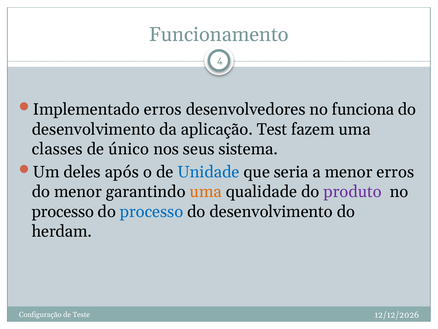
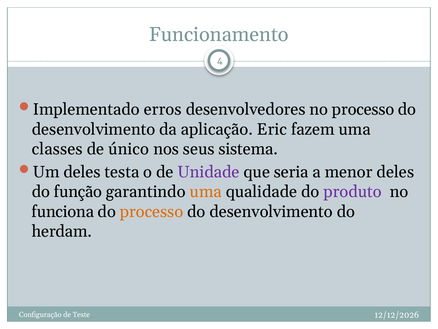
no funciona: funciona -> processo (363, 109)
Test: Test -> Eric (272, 129)
após: após -> testa (122, 172)
Unidade colour: blue -> purple (208, 172)
menor erros: erros -> deles (395, 172)
do menor: menor -> função (78, 192)
processo: processo -> funciona (63, 211)
processo colour: blue -> orange (152, 211)
